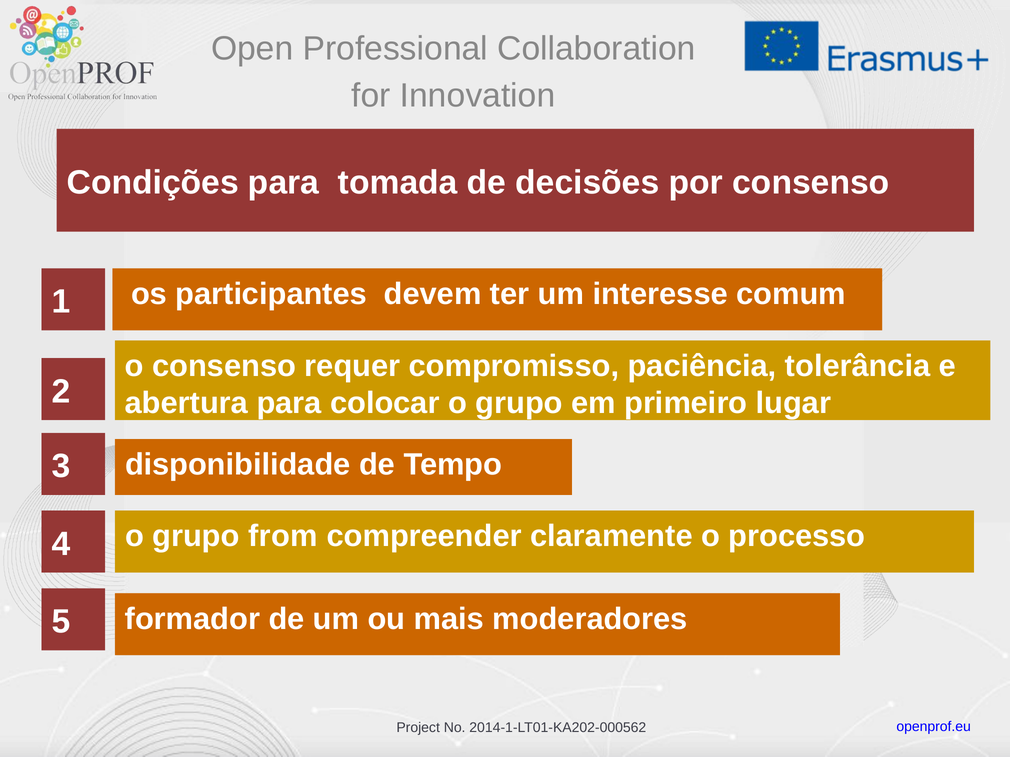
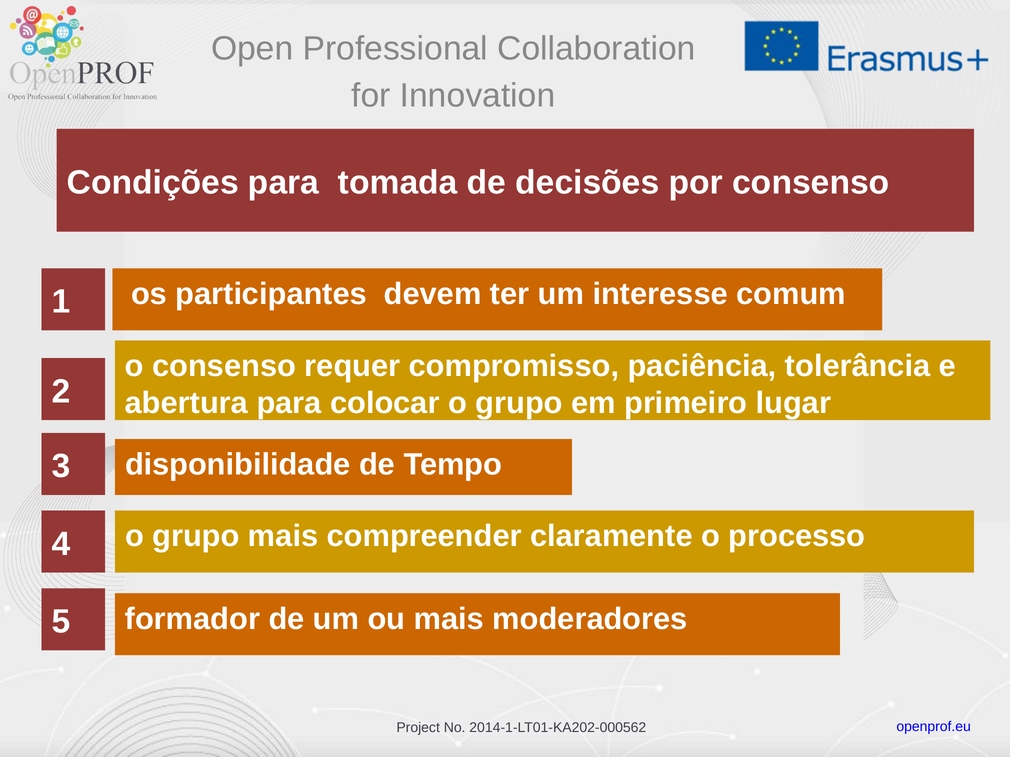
grupo from: from -> mais (283, 537)
